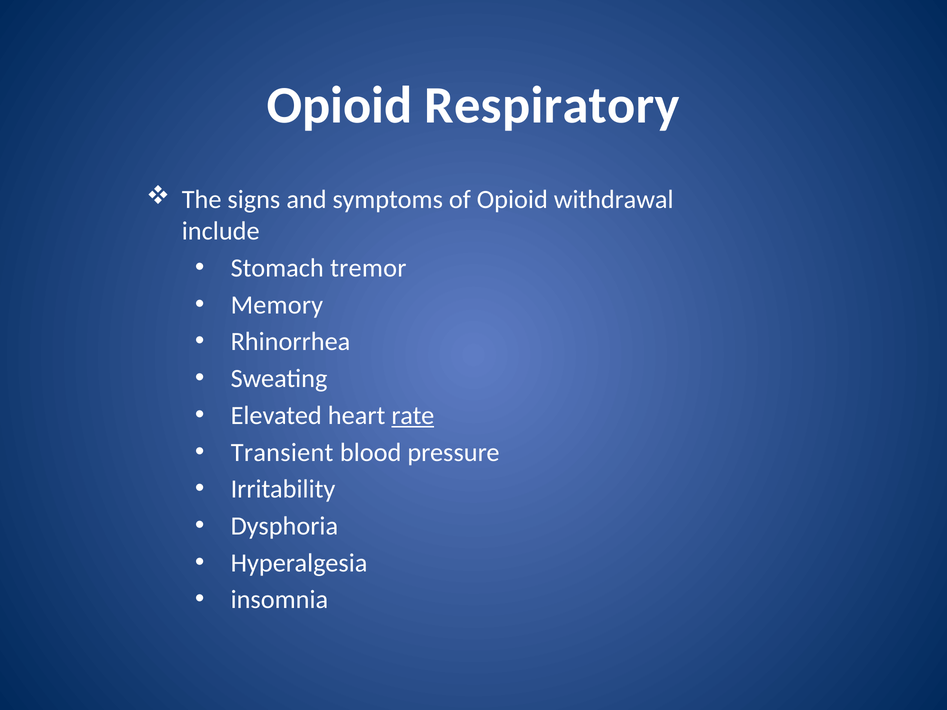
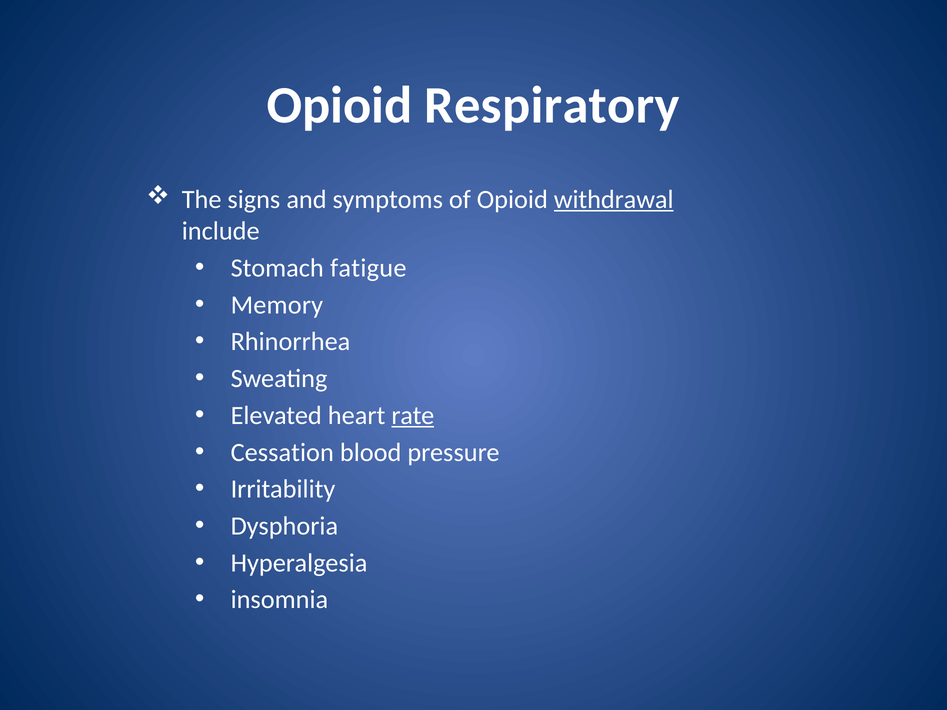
withdrawal underline: none -> present (614, 200)
tremor: tremor -> fatigue (368, 268)
Transient: Transient -> Cessation (282, 453)
